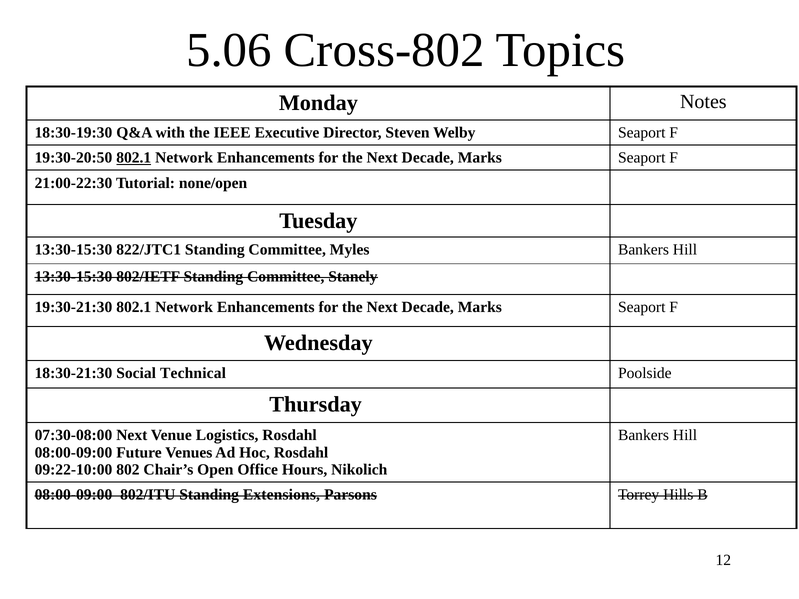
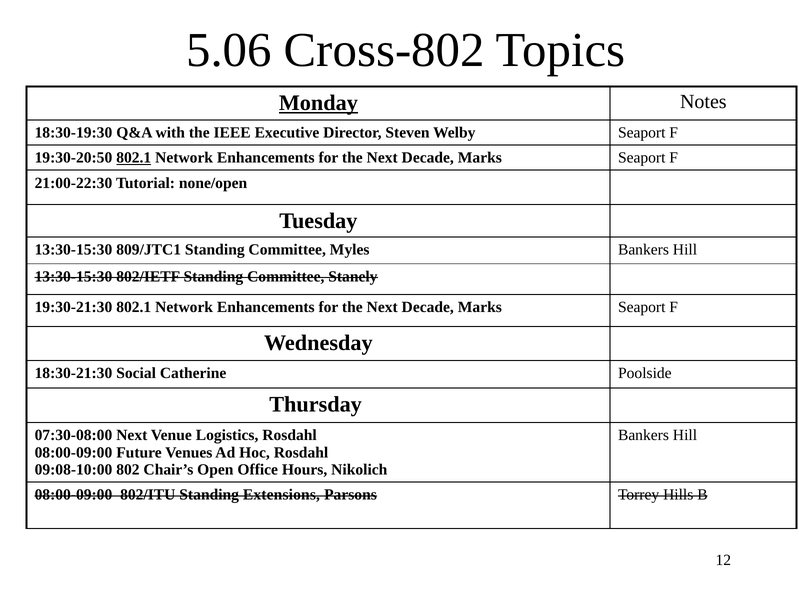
Monday underline: none -> present (318, 103)
822/JTC1: 822/JTC1 -> 809/JTC1 (149, 250)
Technical: Technical -> Catherine (193, 373)
09:22-10:00: 09:22-10:00 -> 09:08-10:00 (73, 470)
